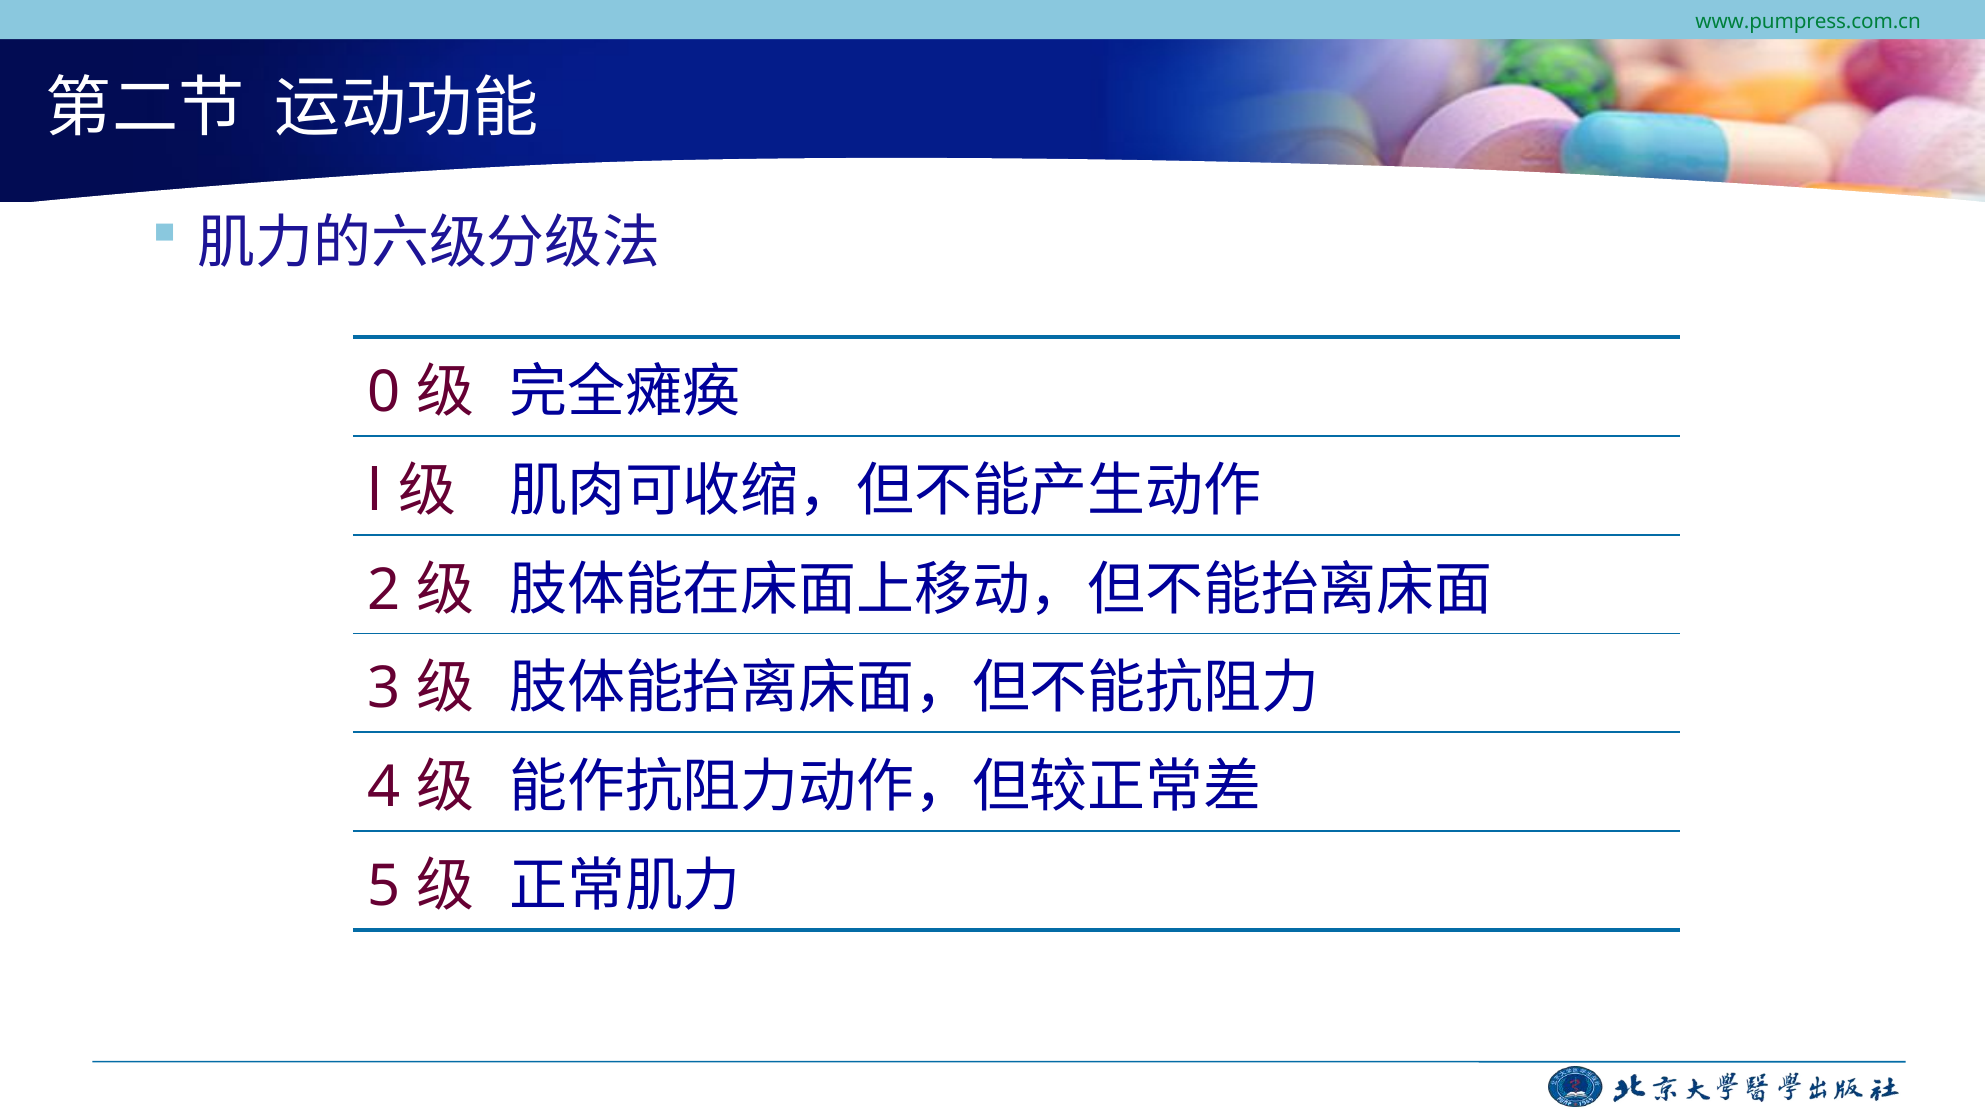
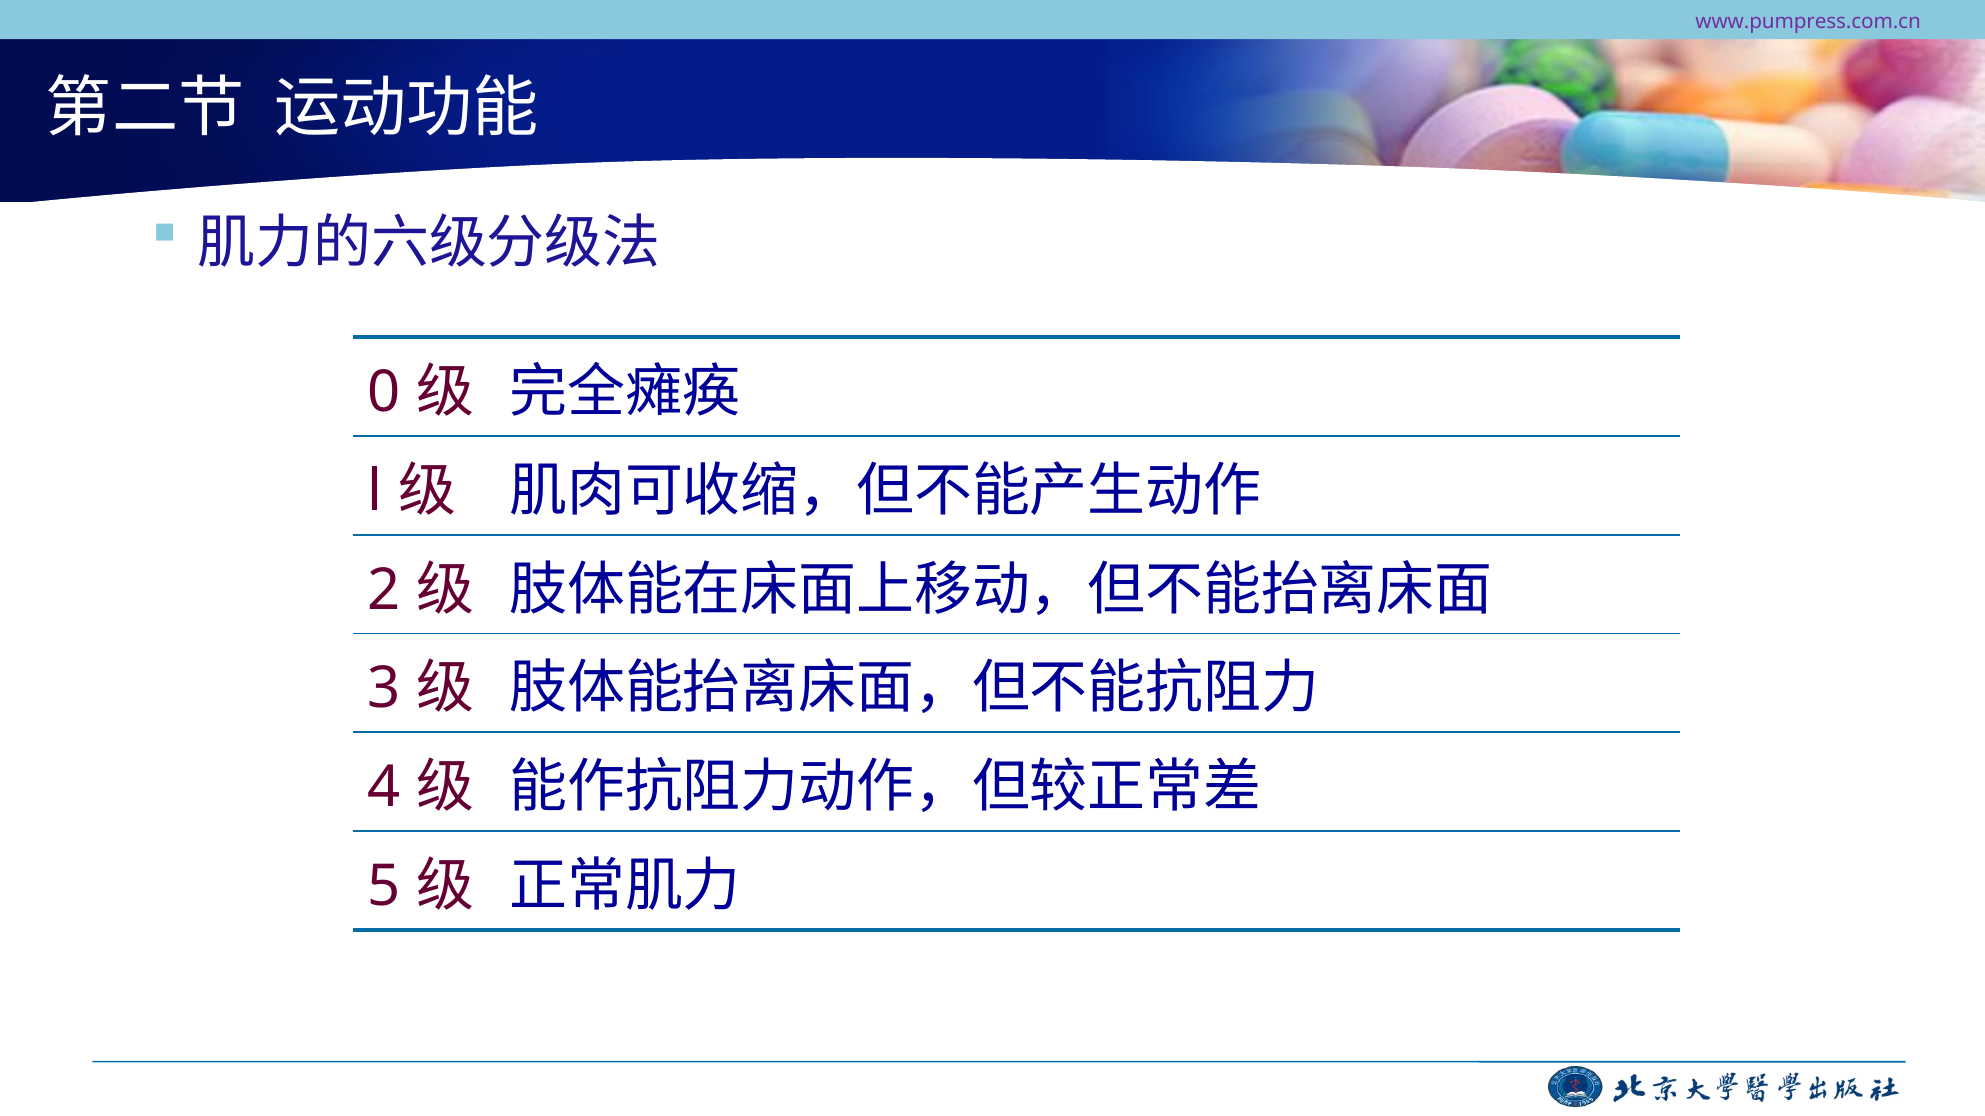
www.pumpress.com.cn colour: green -> purple (1808, 21)
